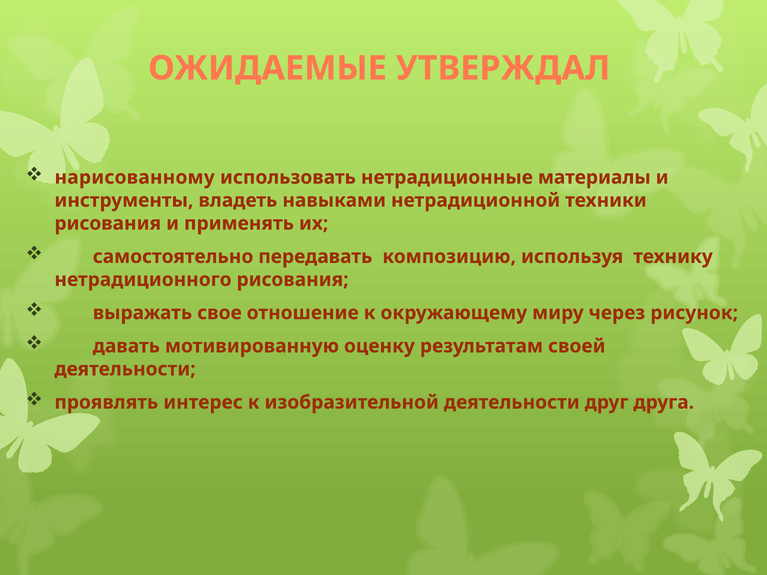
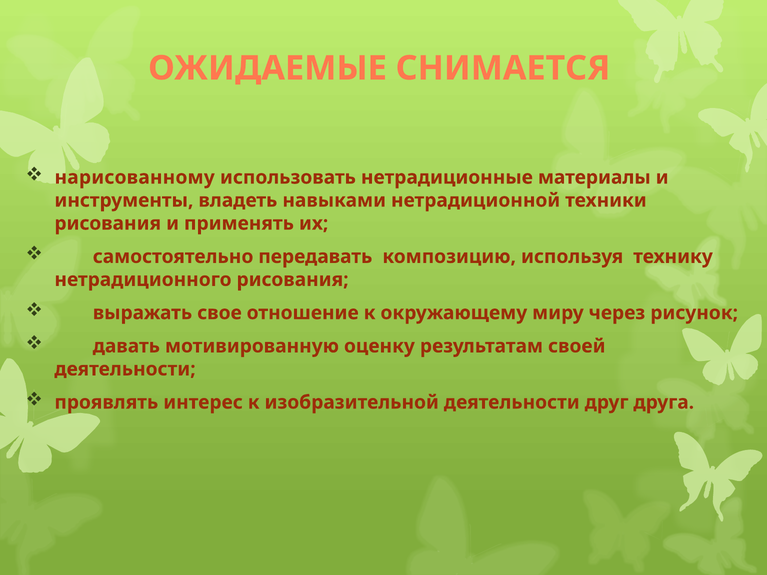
УТВЕРЖДАЛ: УТВЕРЖДАЛ -> СНИМАЕТСЯ (503, 68)
